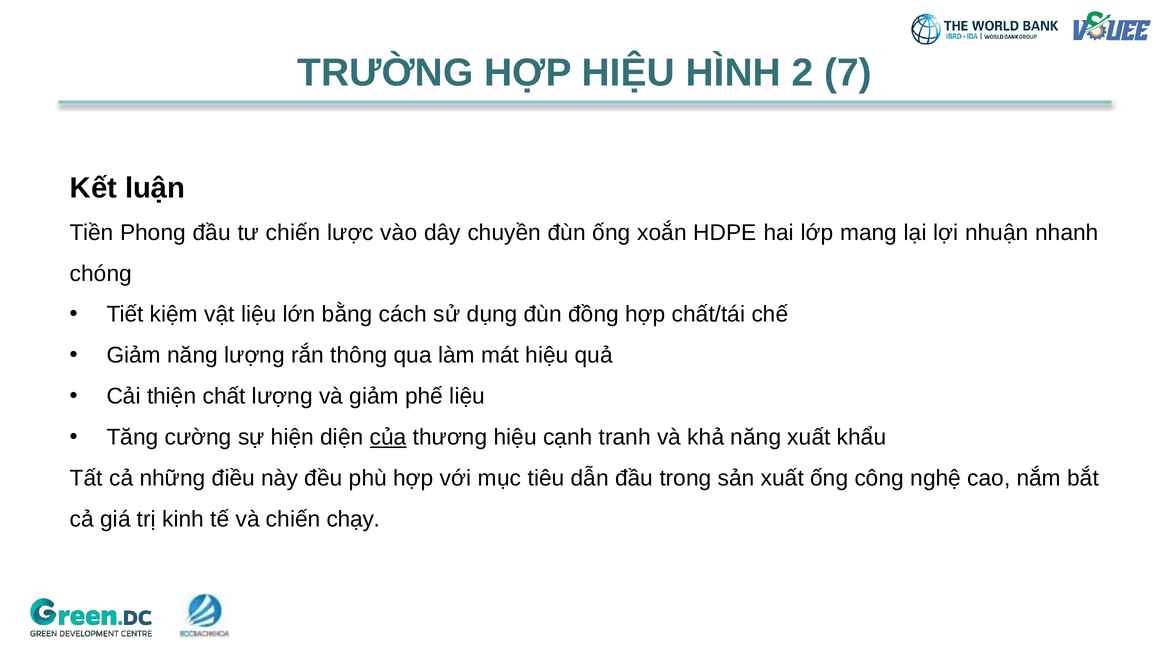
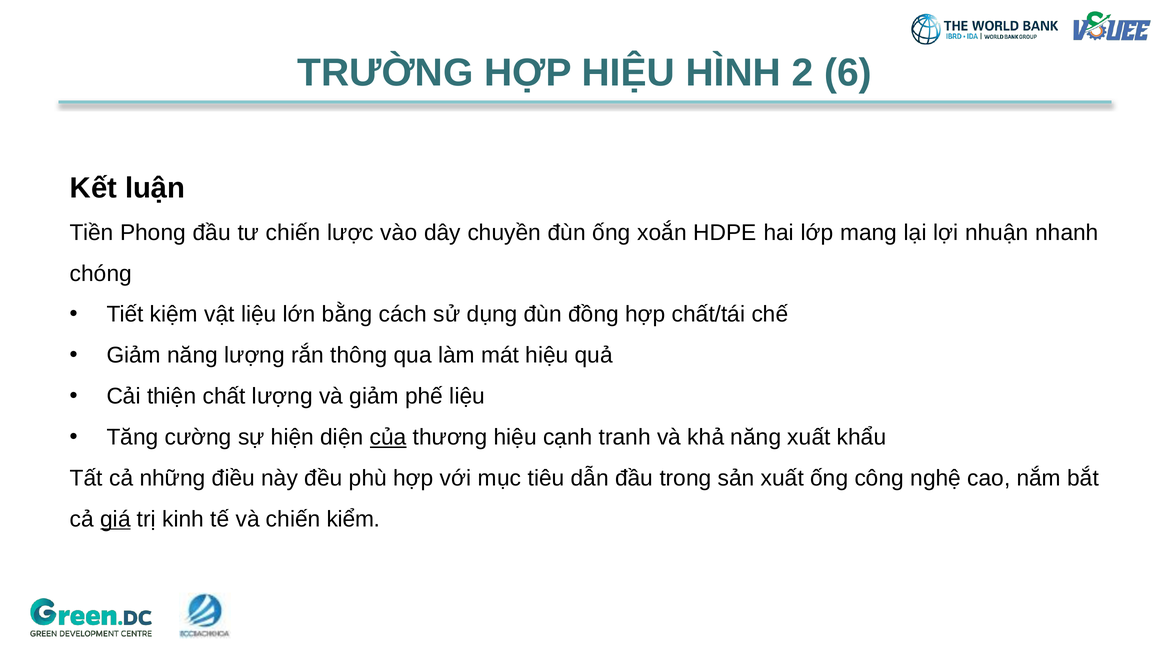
7: 7 -> 6 (848, 73)
giá underline: none -> present (116, 519)
chạy: chạy -> kiểm (353, 519)
